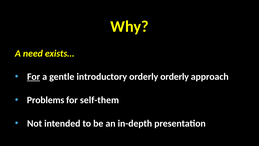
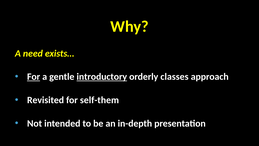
introductory underline: none -> present (102, 77)
orderly orderly: orderly -> classes (175, 77)
Problems: Problems -> Revisited (46, 100)
